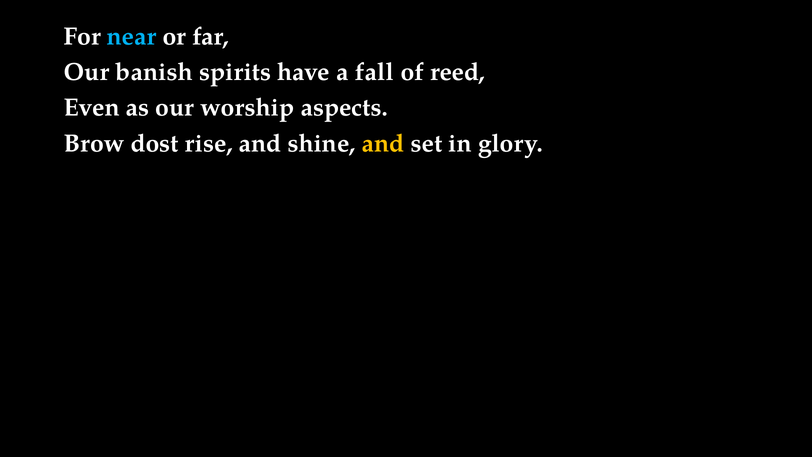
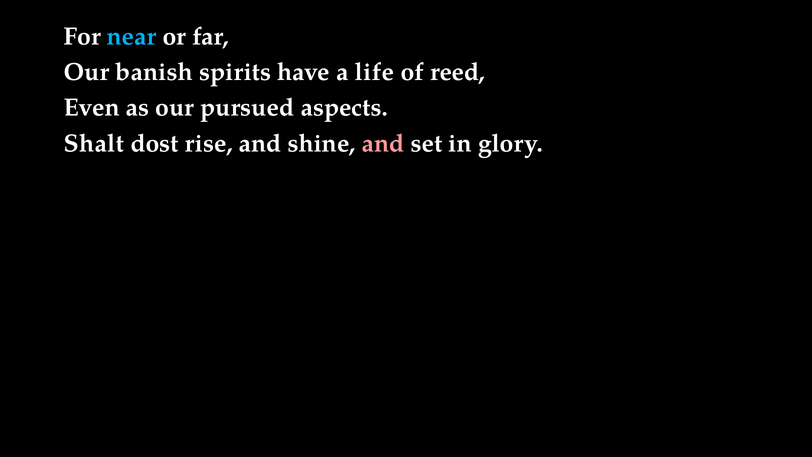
fall: fall -> life (374, 72)
worship: worship -> pursued (247, 108)
Brow: Brow -> Shalt (94, 143)
and colour: yellow -> pink (383, 143)
